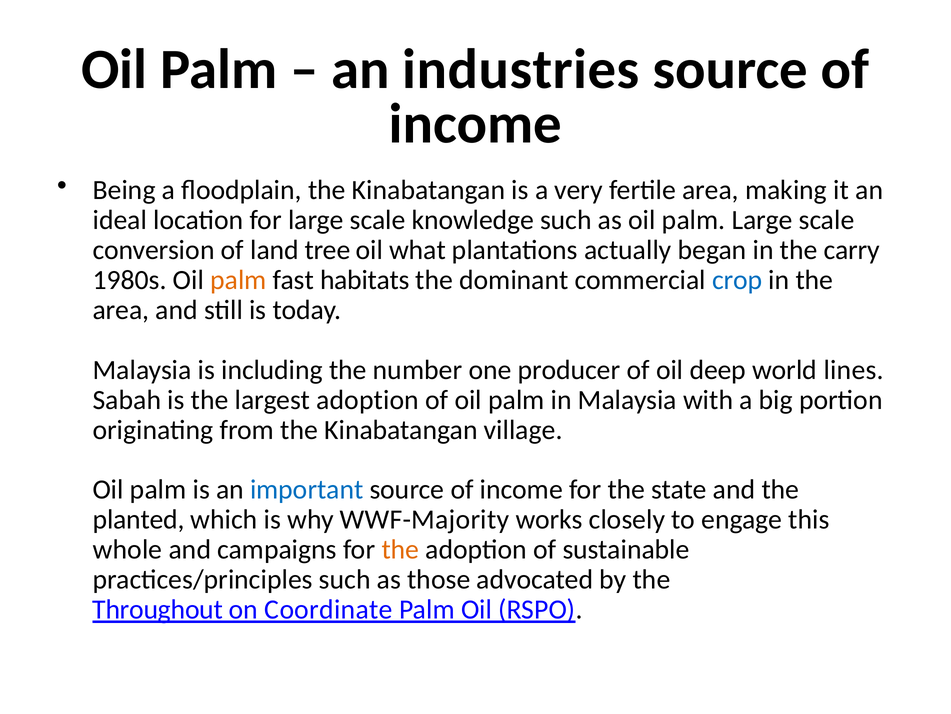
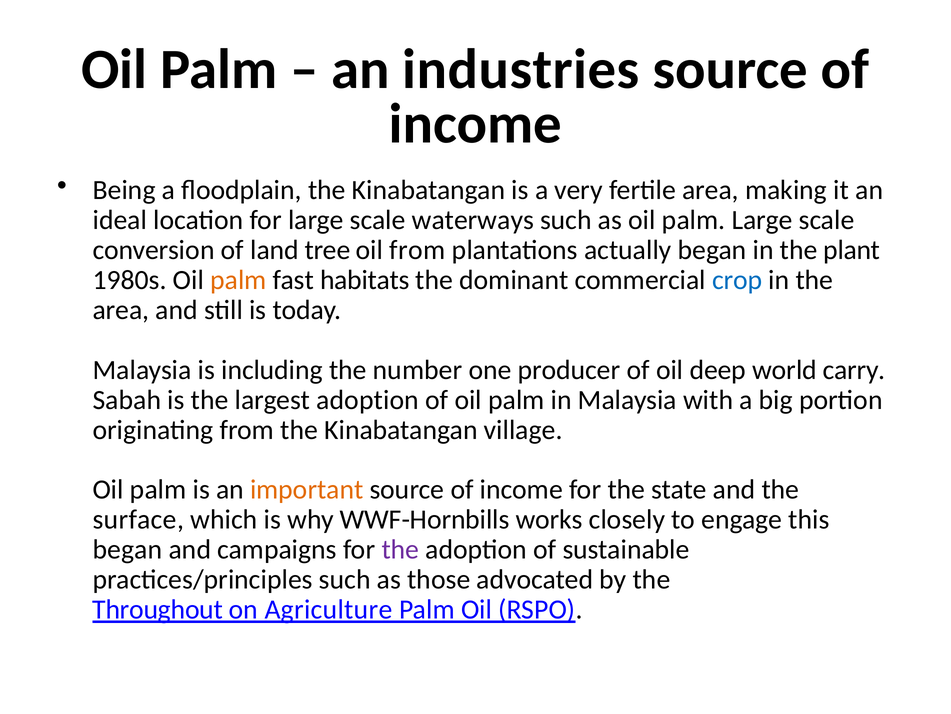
knowledge: knowledge -> waterways (473, 220)
oil what: what -> from (417, 250)
carry: carry -> plant (852, 250)
lines: lines -> carry (854, 369)
important colour: blue -> orange (307, 489)
planted: planted -> surface (138, 519)
WWF-Majority: WWF-Majority -> WWF-Hornbills (425, 519)
whole: whole -> began (127, 549)
the colour: orange -> purple (400, 549)
Coordinate: Coordinate -> Agriculture (328, 609)
